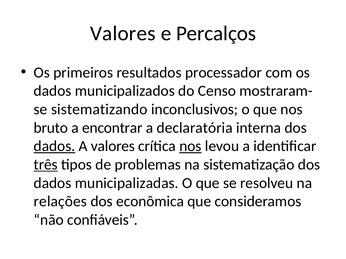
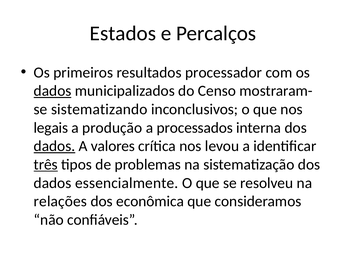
Valores: Valores -> Estados (123, 33)
dados underline: none -> present (53, 91)
bruto: bruto -> legais (51, 128)
encontrar: encontrar -> produção (112, 128)
declaratória: declaratória -> processados (195, 128)
nos underline: present -> none (190, 146)
municipalizadas: municipalizadas -> essencialmente (127, 183)
